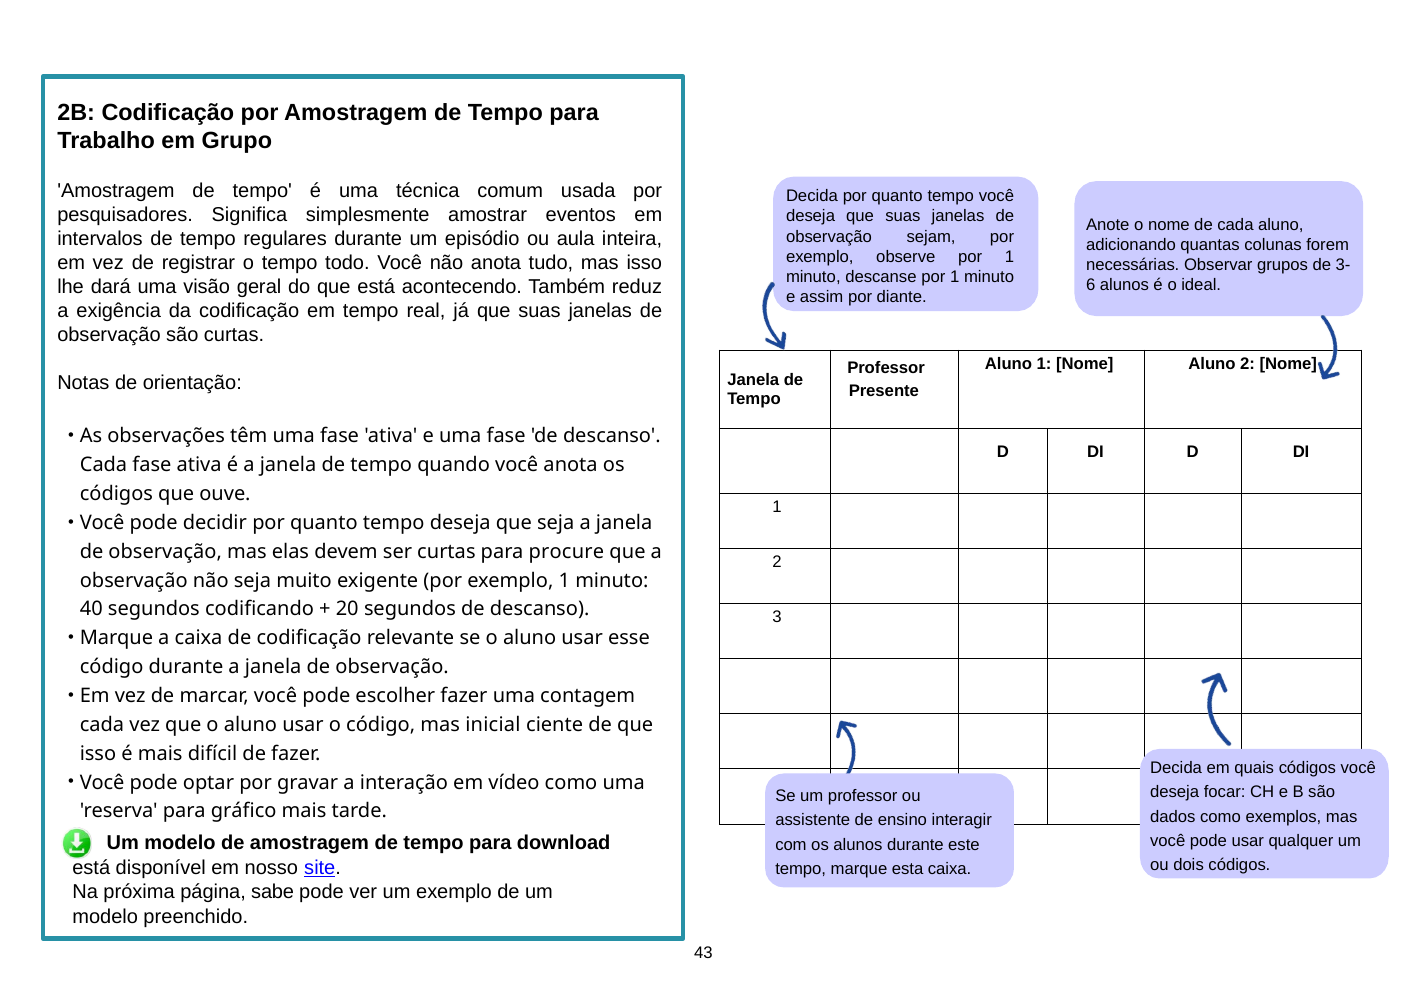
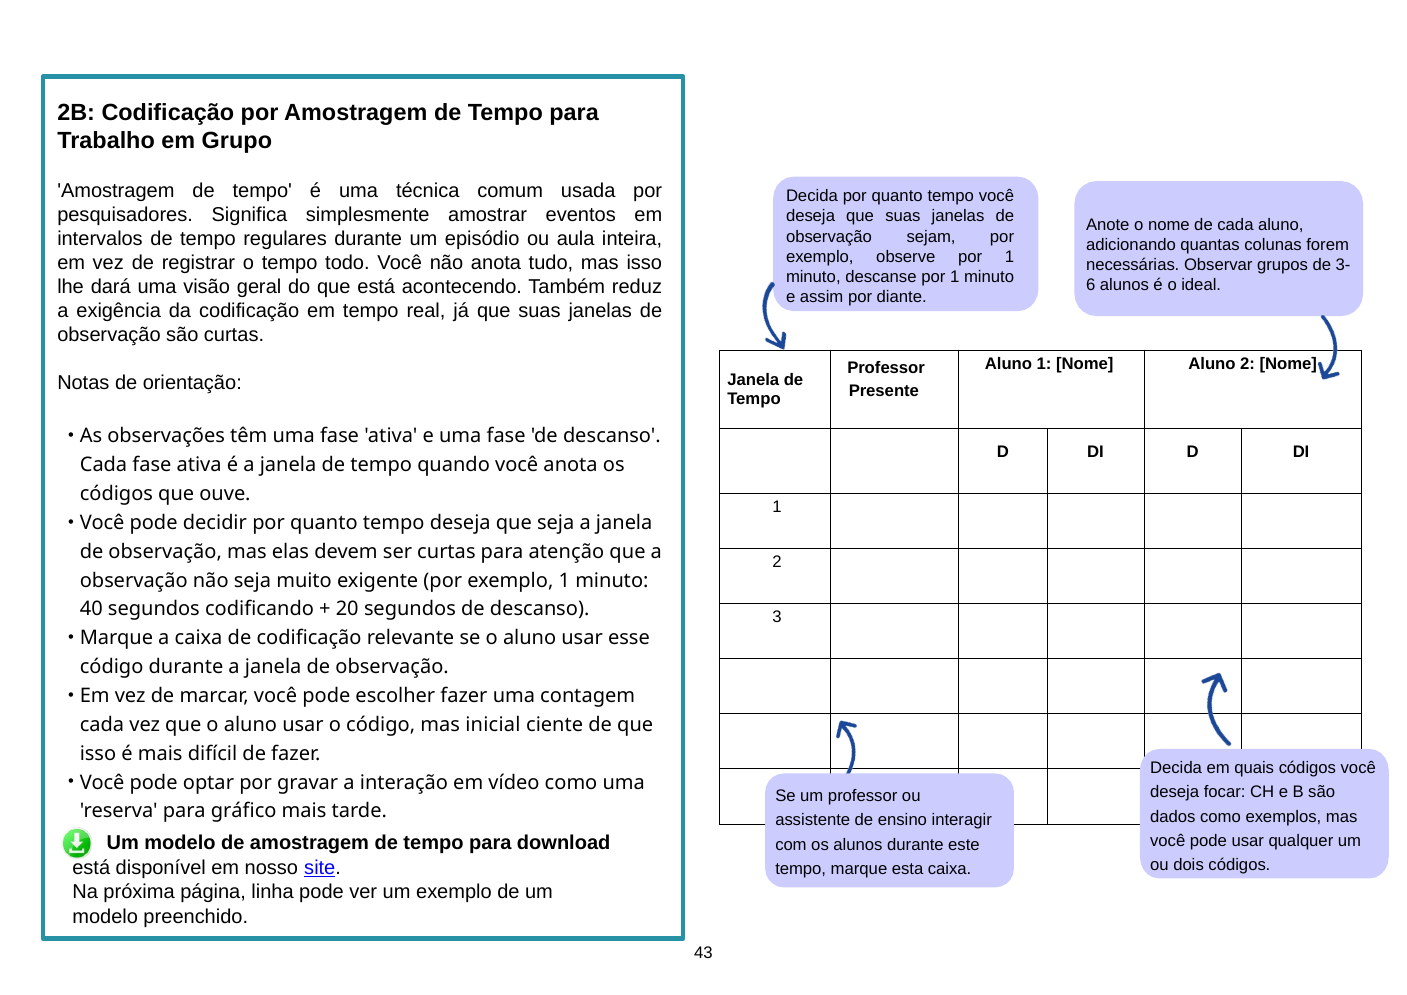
procure: procure -> atenção (566, 552)
sabe: sabe -> linha (273, 892)
